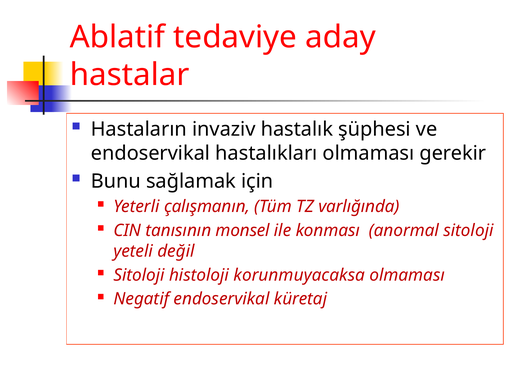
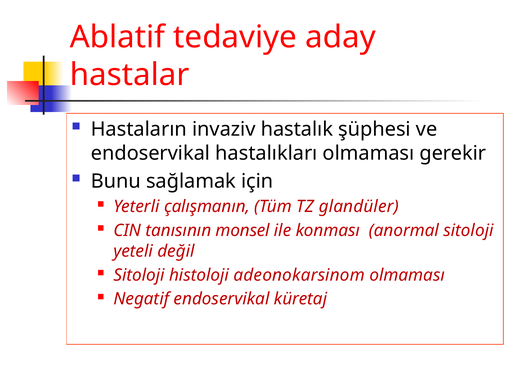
varlığında: varlığında -> glandüler (359, 207)
korunmuyacaksa: korunmuyacaksa -> adeonokarsinom (299, 275)
